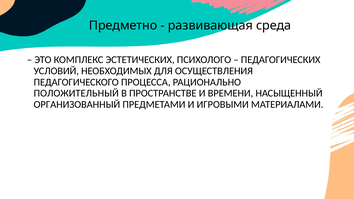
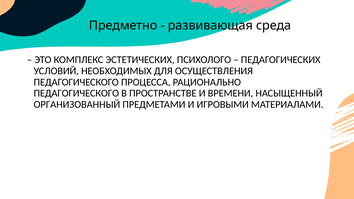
ПОЛОЖИТЕЛЬНЫЙ: ПОЛОЖИТЕЛЬНЫЙ -> ПЕДАГОГИЧЕСКОГО (76, 93)
